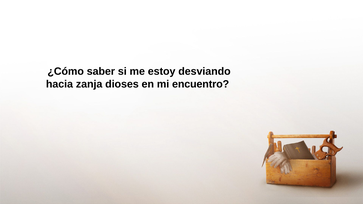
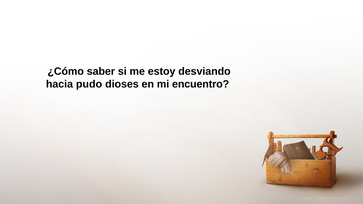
zanja: zanja -> pudo (89, 84)
